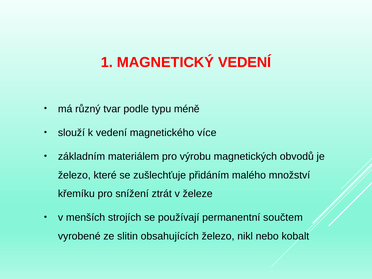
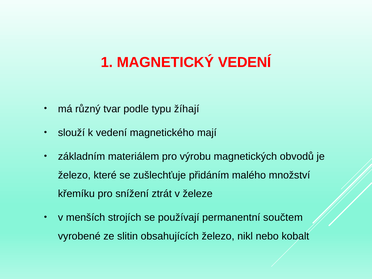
méně: méně -> žíhají (187, 109)
více: více -> mají (207, 133)
